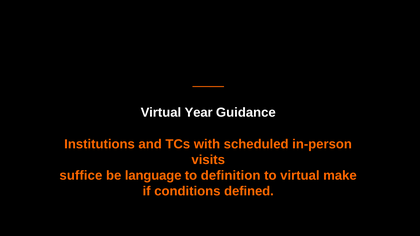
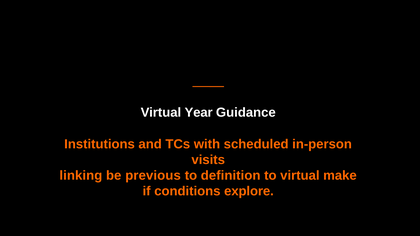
suffice: suffice -> linking (81, 176)
language: language -> previous (153, 176)
defined: defined -> explore (249, 191)
